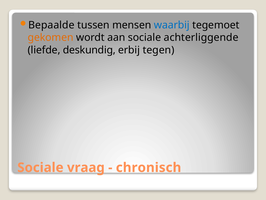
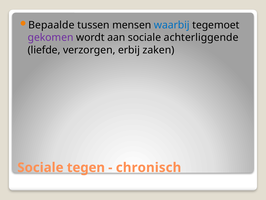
gekomen colour: orange -> purple (51, 37)
deskundig: deskundig -> verzorgen (89, 50)
tegen: tegen -> zaken (159, 50)
vraag: vraag -> tegen (86, 167)
